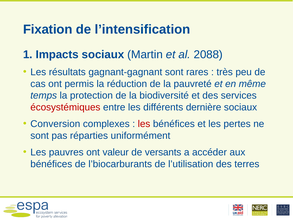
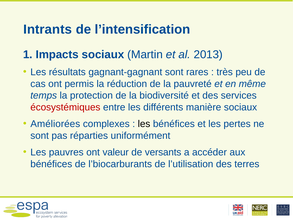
Fixation: Fixation -> Intrants (48, 29)
2088: 2088 -> 2013 (208, 55)
dernière: dernière -> manière (204, 107)
Conversion: Conversion -> Améliorées (55, 124)
les colour: red -> black (144, 124)
